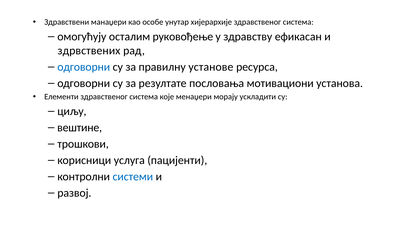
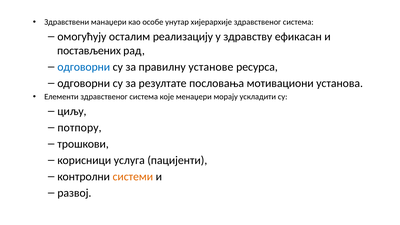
руковођење: руковођење -> реализацију (183, 37)
здрвствених: здрвствених -> постављених (89, 51)
вештине: вештине -> потпору (80, 128)
системи colour: blue -> orange (133, 177)
